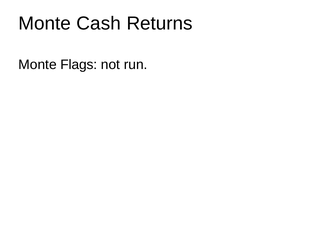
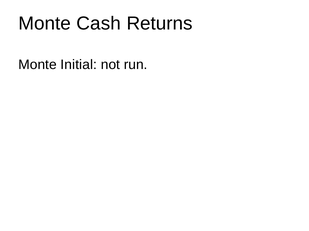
Flags: Flags -> Initial (79, 65)
